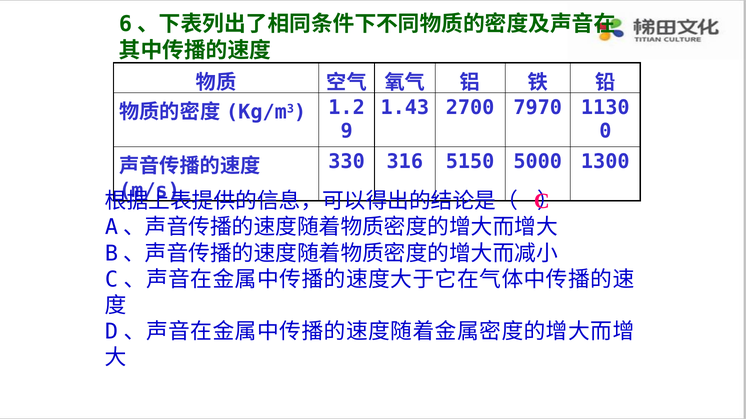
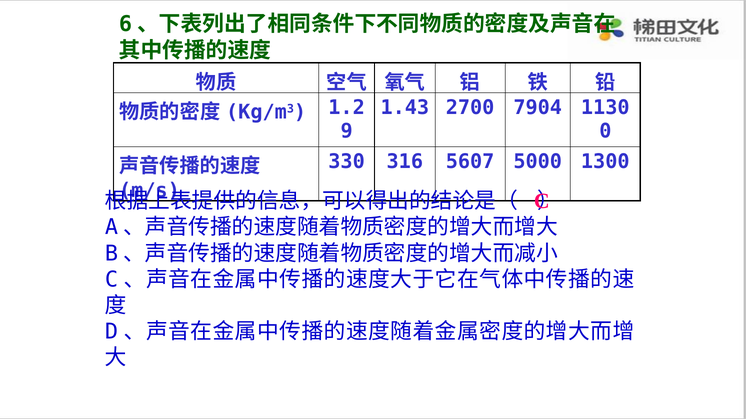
7970: 7970 -> 7904 (538, 108)
5150: 5150 -> 5607 (470, 162)
